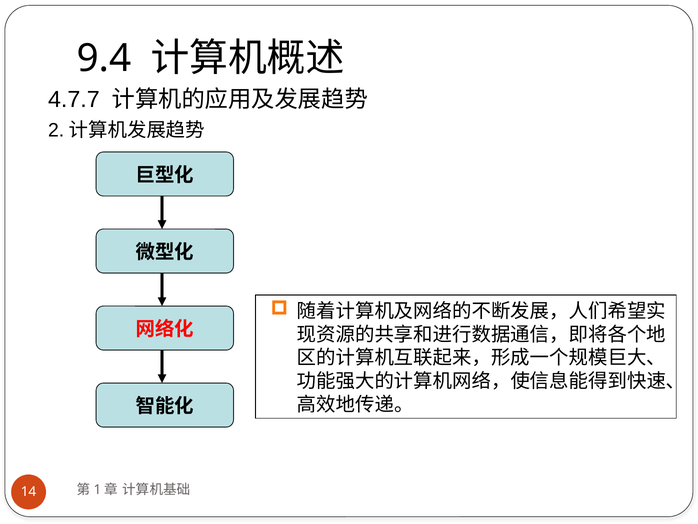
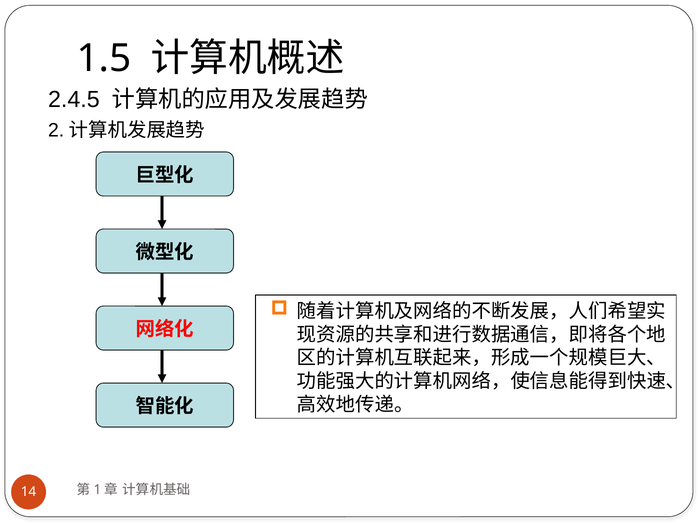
9.4: 9.4 -> 1.5 (104, 58)
4.7.7: 4.7.7 -> 2.4.5 (74, 99)
